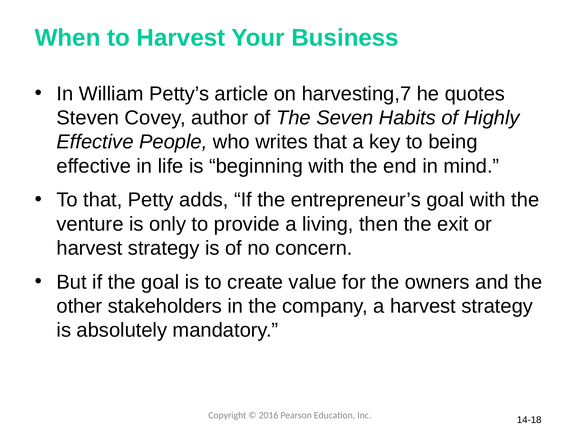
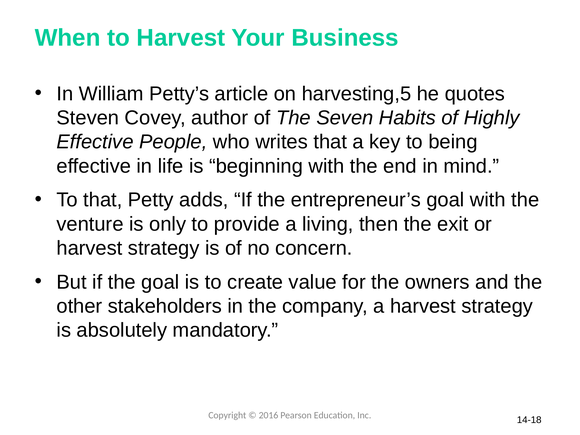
harvesting,7: harvesting,7 -> harvesting,5 (356, 94)
